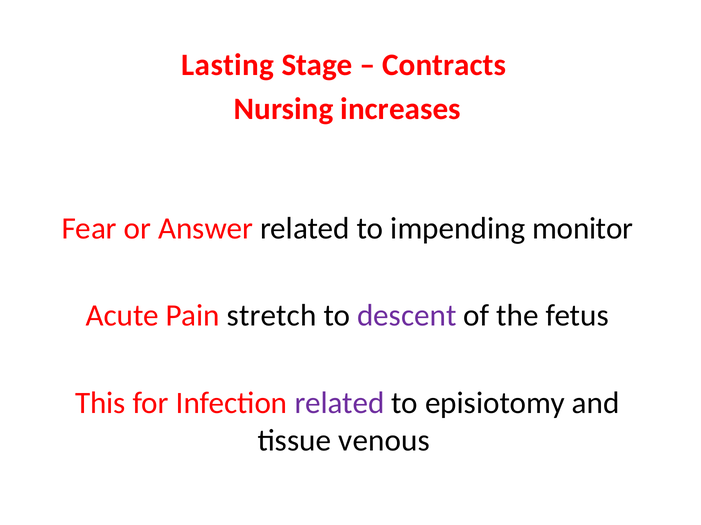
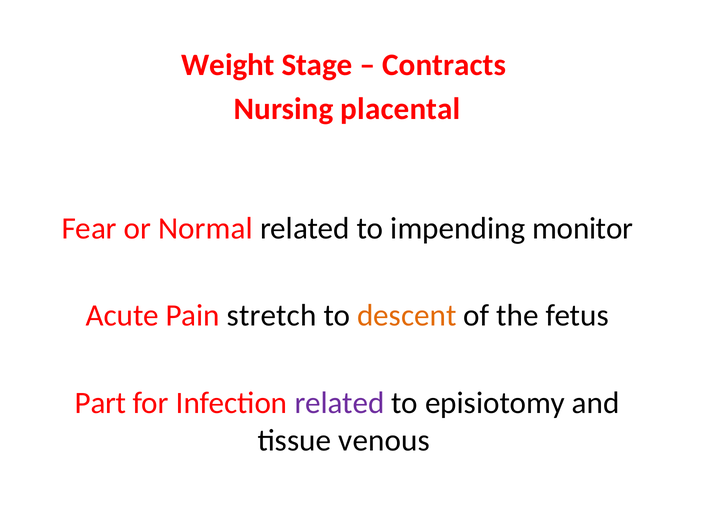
Lasting: Lasting -> Weight (228, 65)
increases: increases -> placental (400, 109)
Answer: Answer -> Normal (205, 229)
descent colour: purple -> orange (407, 316)
This: This -> Part (100, 404)
